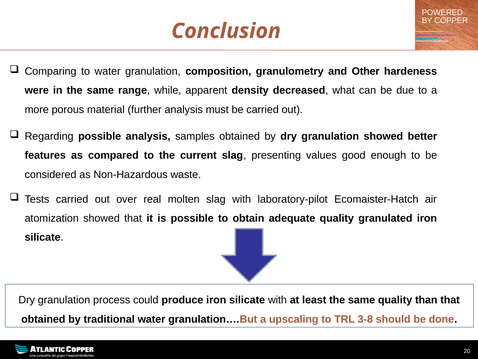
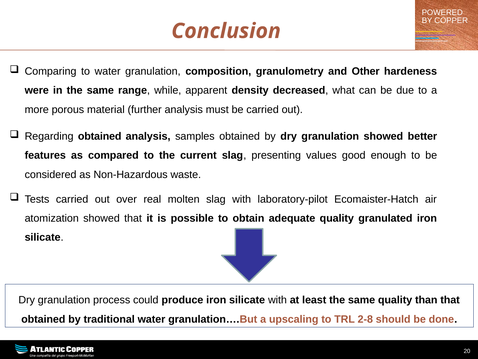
Regarding possible: possible -> obtained (100, 136)
3-8: 3-8 -> 2-8 (365, 319)
